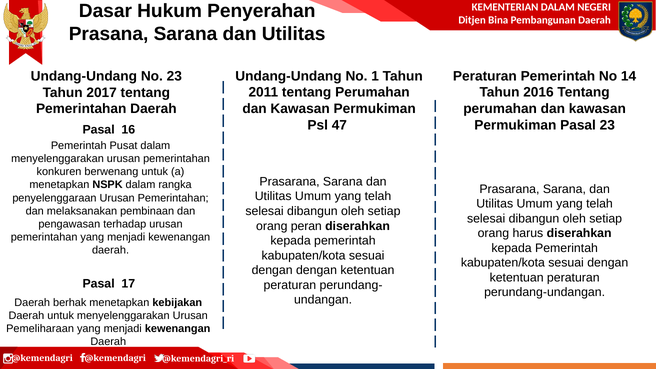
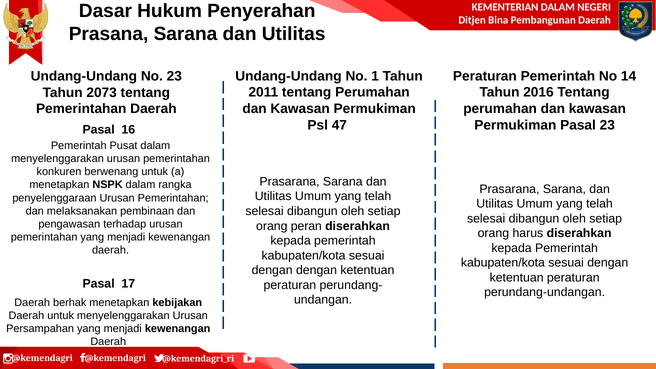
2017: 2017 -> 2073 (102, 92)
Pemeliharaan: Pemeliharaan -> Persampahan (40, 329)
